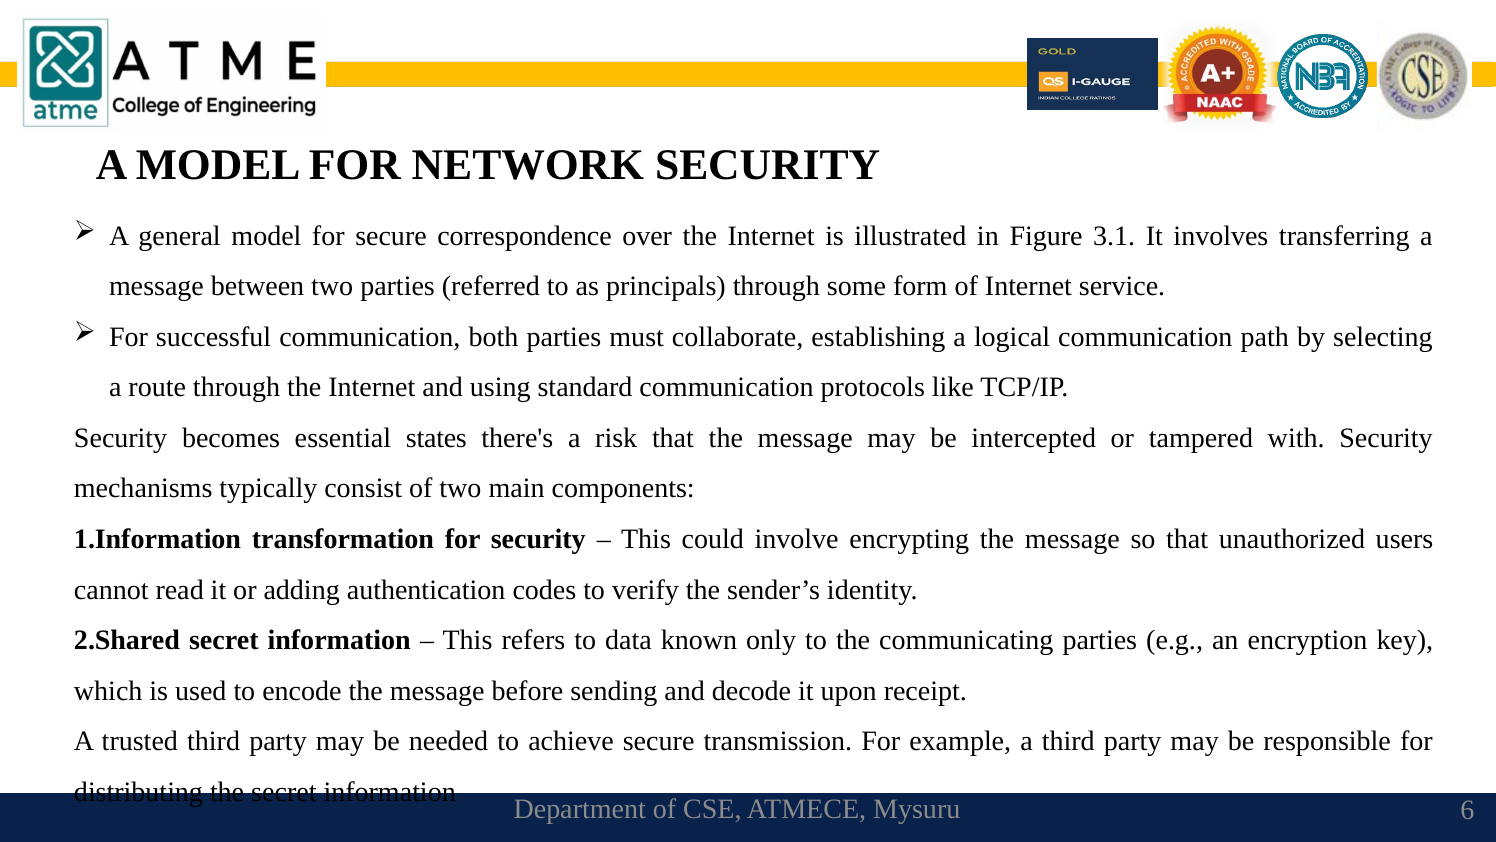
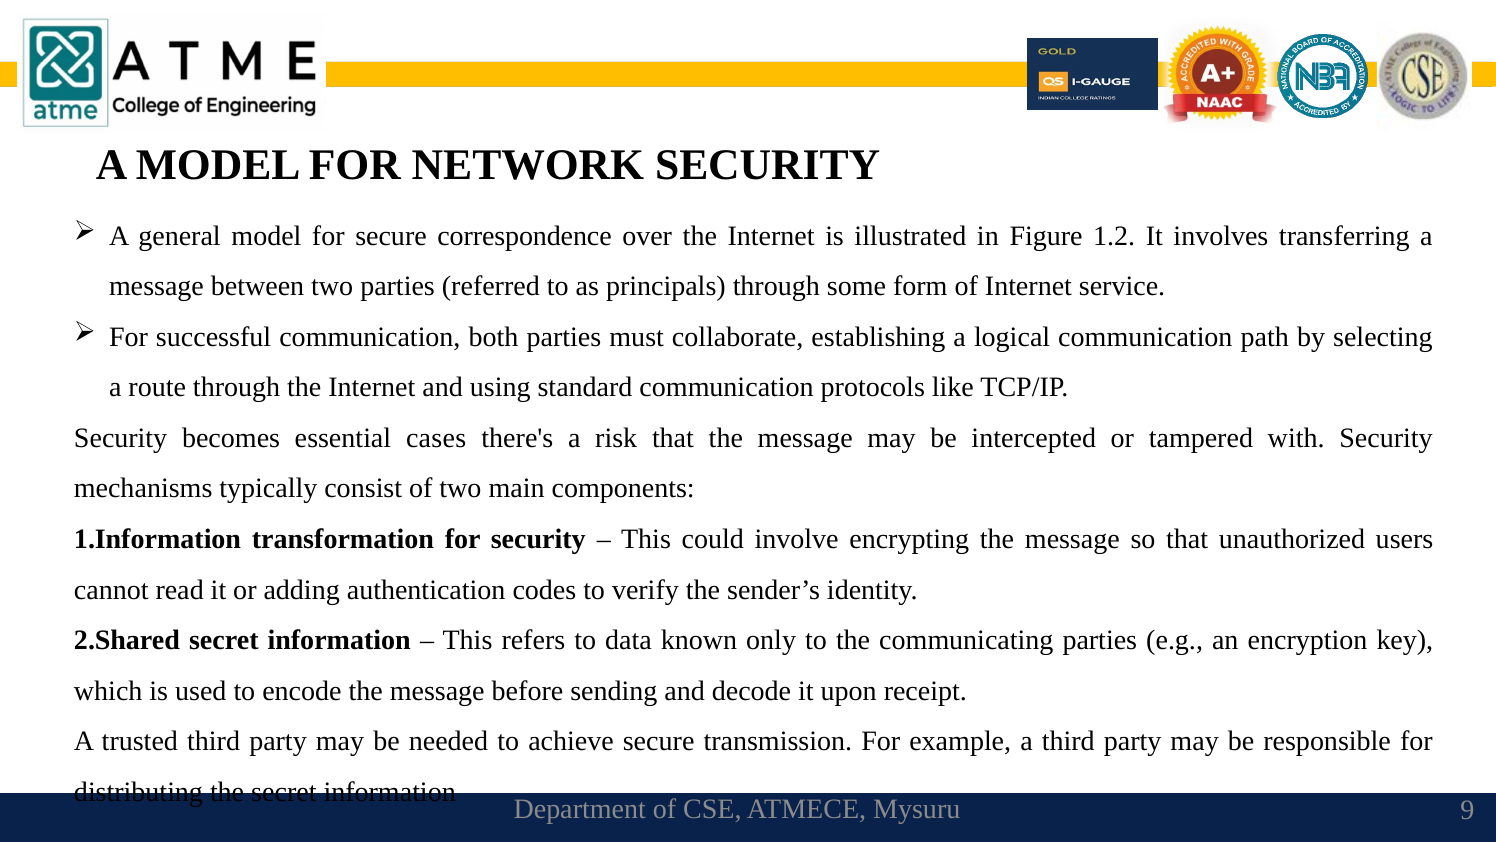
3.1: 3.1 -> 1.2 (1114, 236)
states: states -> cases (436, 438)
6: 6 -> 9 (1467, 810)
